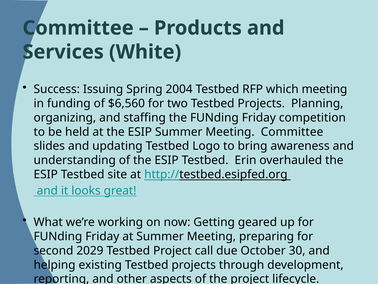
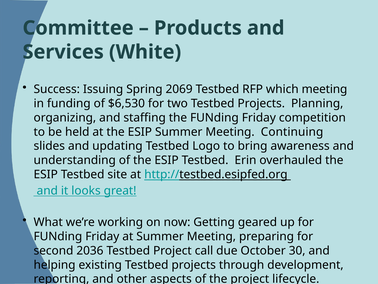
2004: 2004 -> 2069 (179, 89)
$6,560: $6,560 -> $6,530 (126, 103)
Meeting Committee: Committee -> Continuing (292, 132)
2029: 2029 -> 2036 (90, 250)
